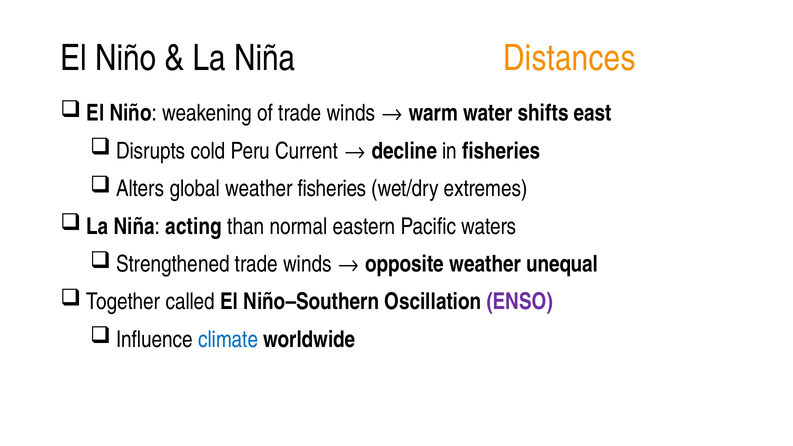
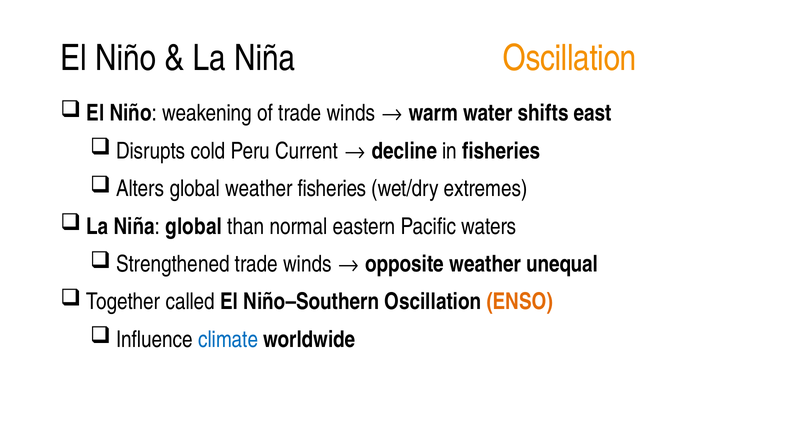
Niña Distances: Distances -> Oscillation (570, 58)
Niña acting: acting -> global (194, 226)
ENSO colour: purple -> orange (520, 302)
